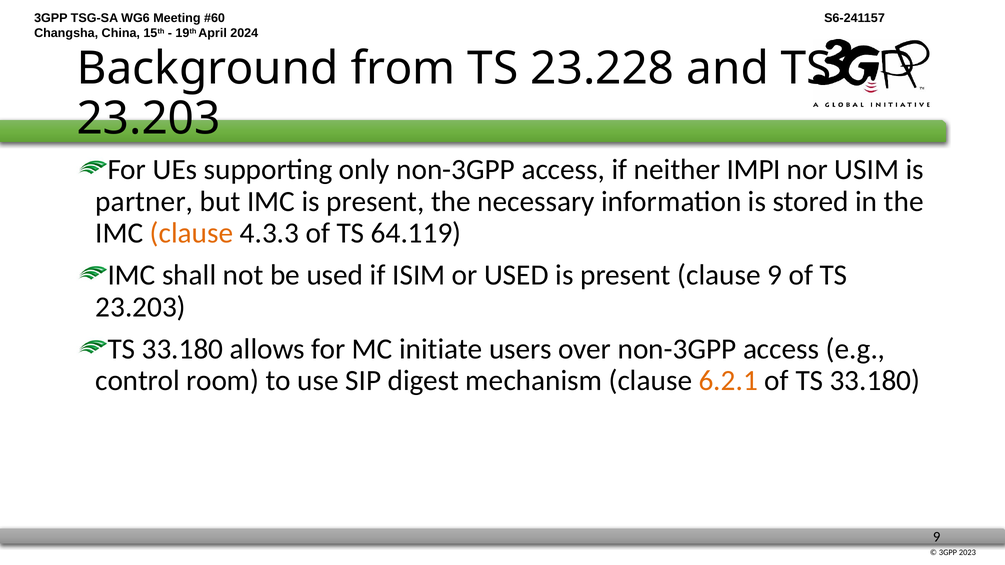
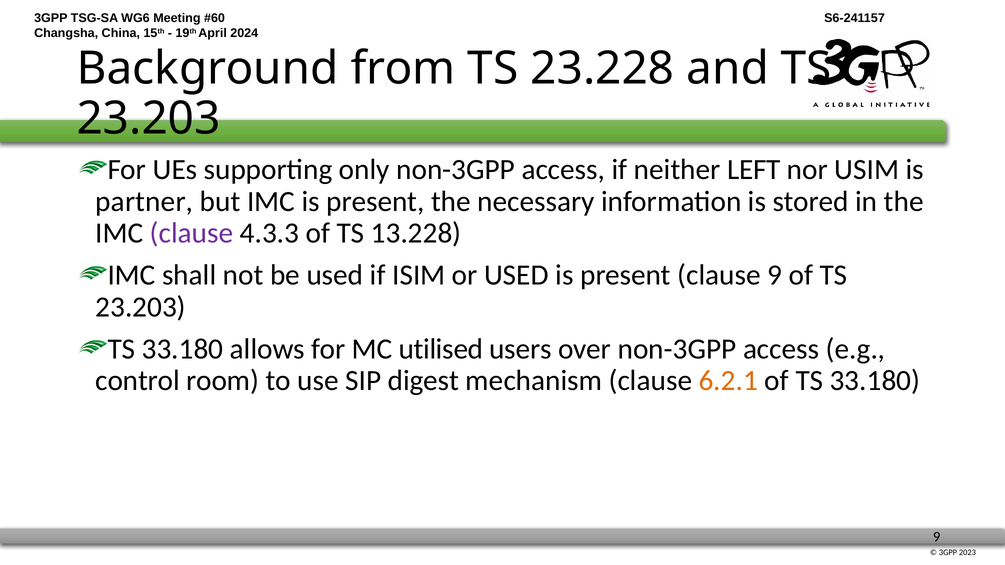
IMPI: IMPI -> LEFT (754, 170)
clause colour: orange -> purple (192, 233)
64.119: 64.119 -> 13.228 (416, 233)
initiate: initiate -> utilised (441, 349)
